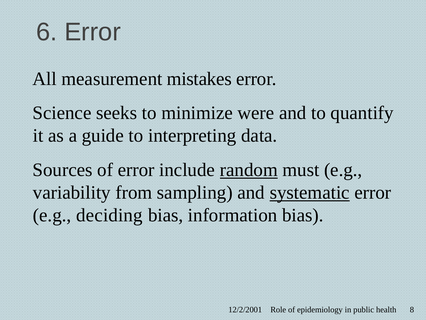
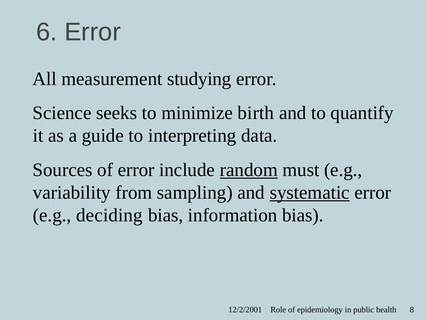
mistakes: mistakes -> studying (199, 79)
were: were -> birth (256, 113)
